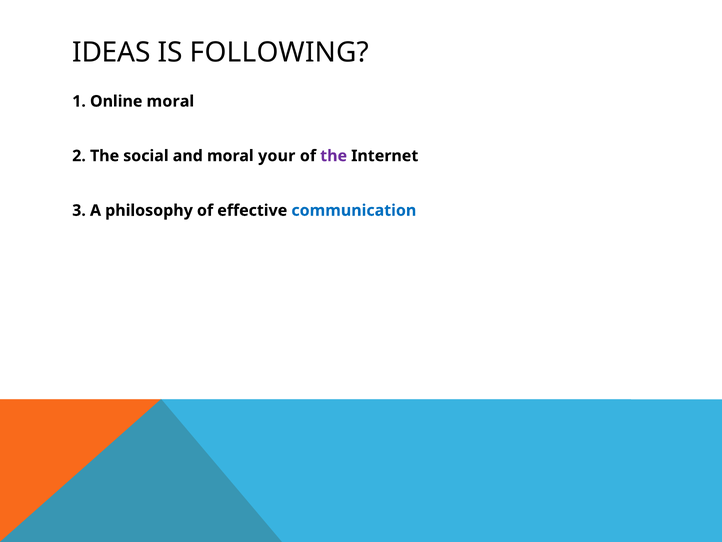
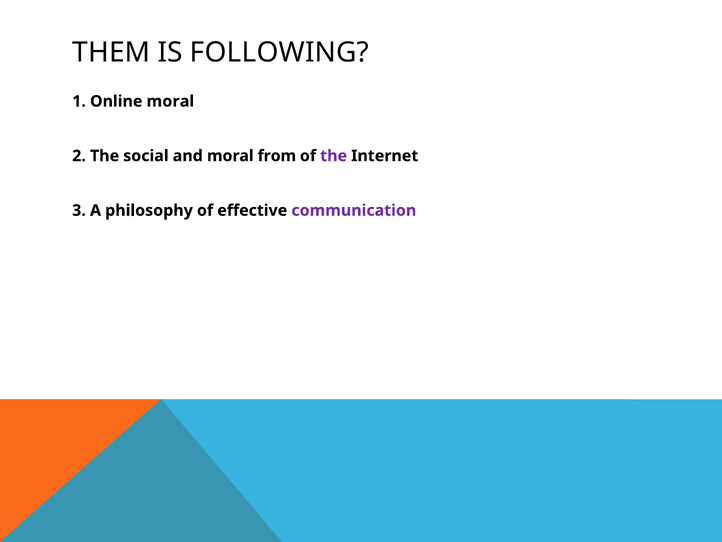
IDEAS: IDEAS -> THEM (111, 52)
your: your -> from (277, 156)
communication colour: blue -> purple (354, 210)
